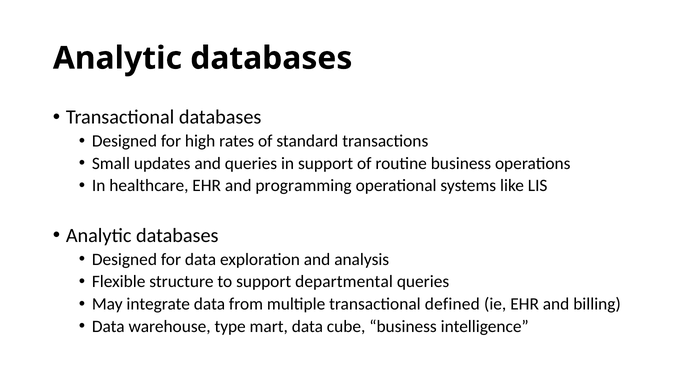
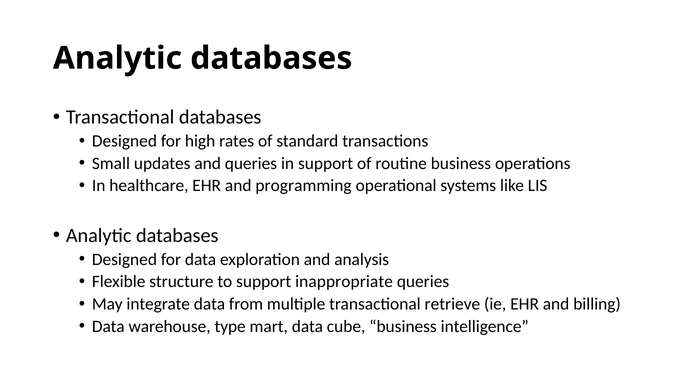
departmental: departmental -> inappropriate (344, 282)
defined: defined -> retrieve (452, 304)
